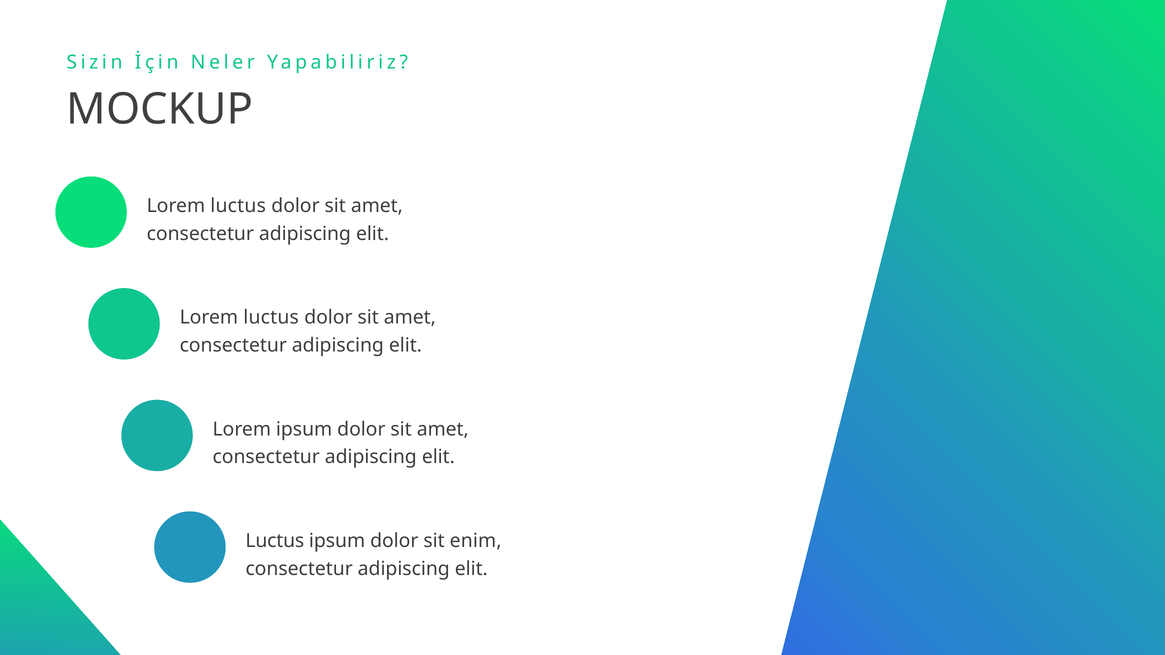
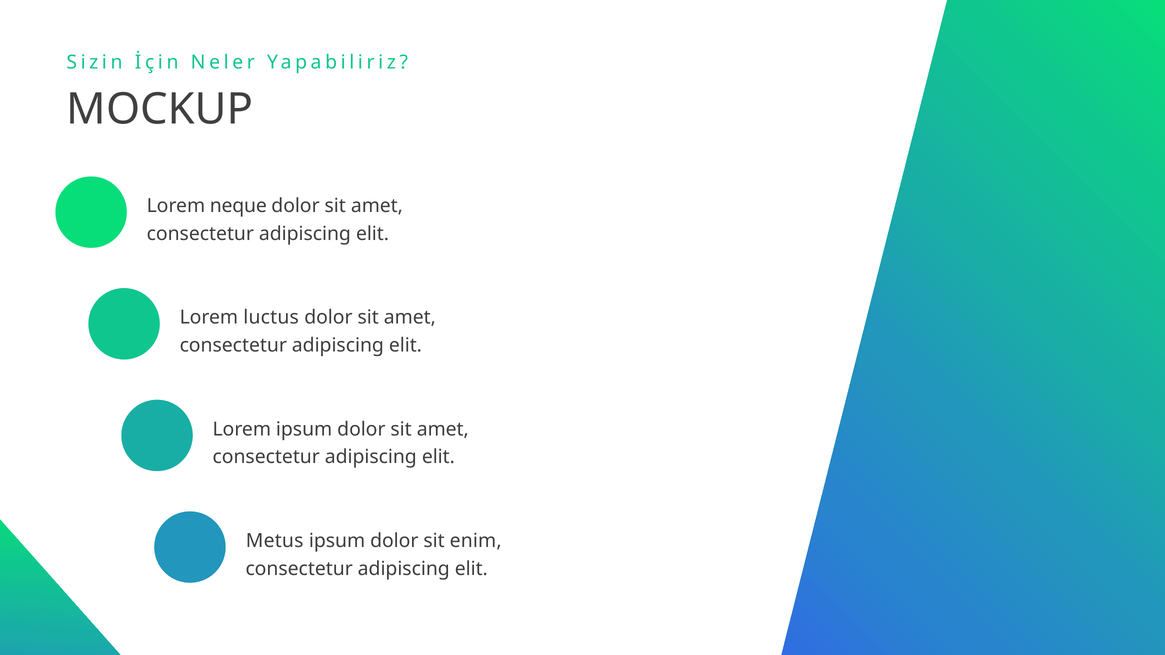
luctus: luctus -> neque (238, 206)
Luctus: Luctus -> Metus (275, 541)
